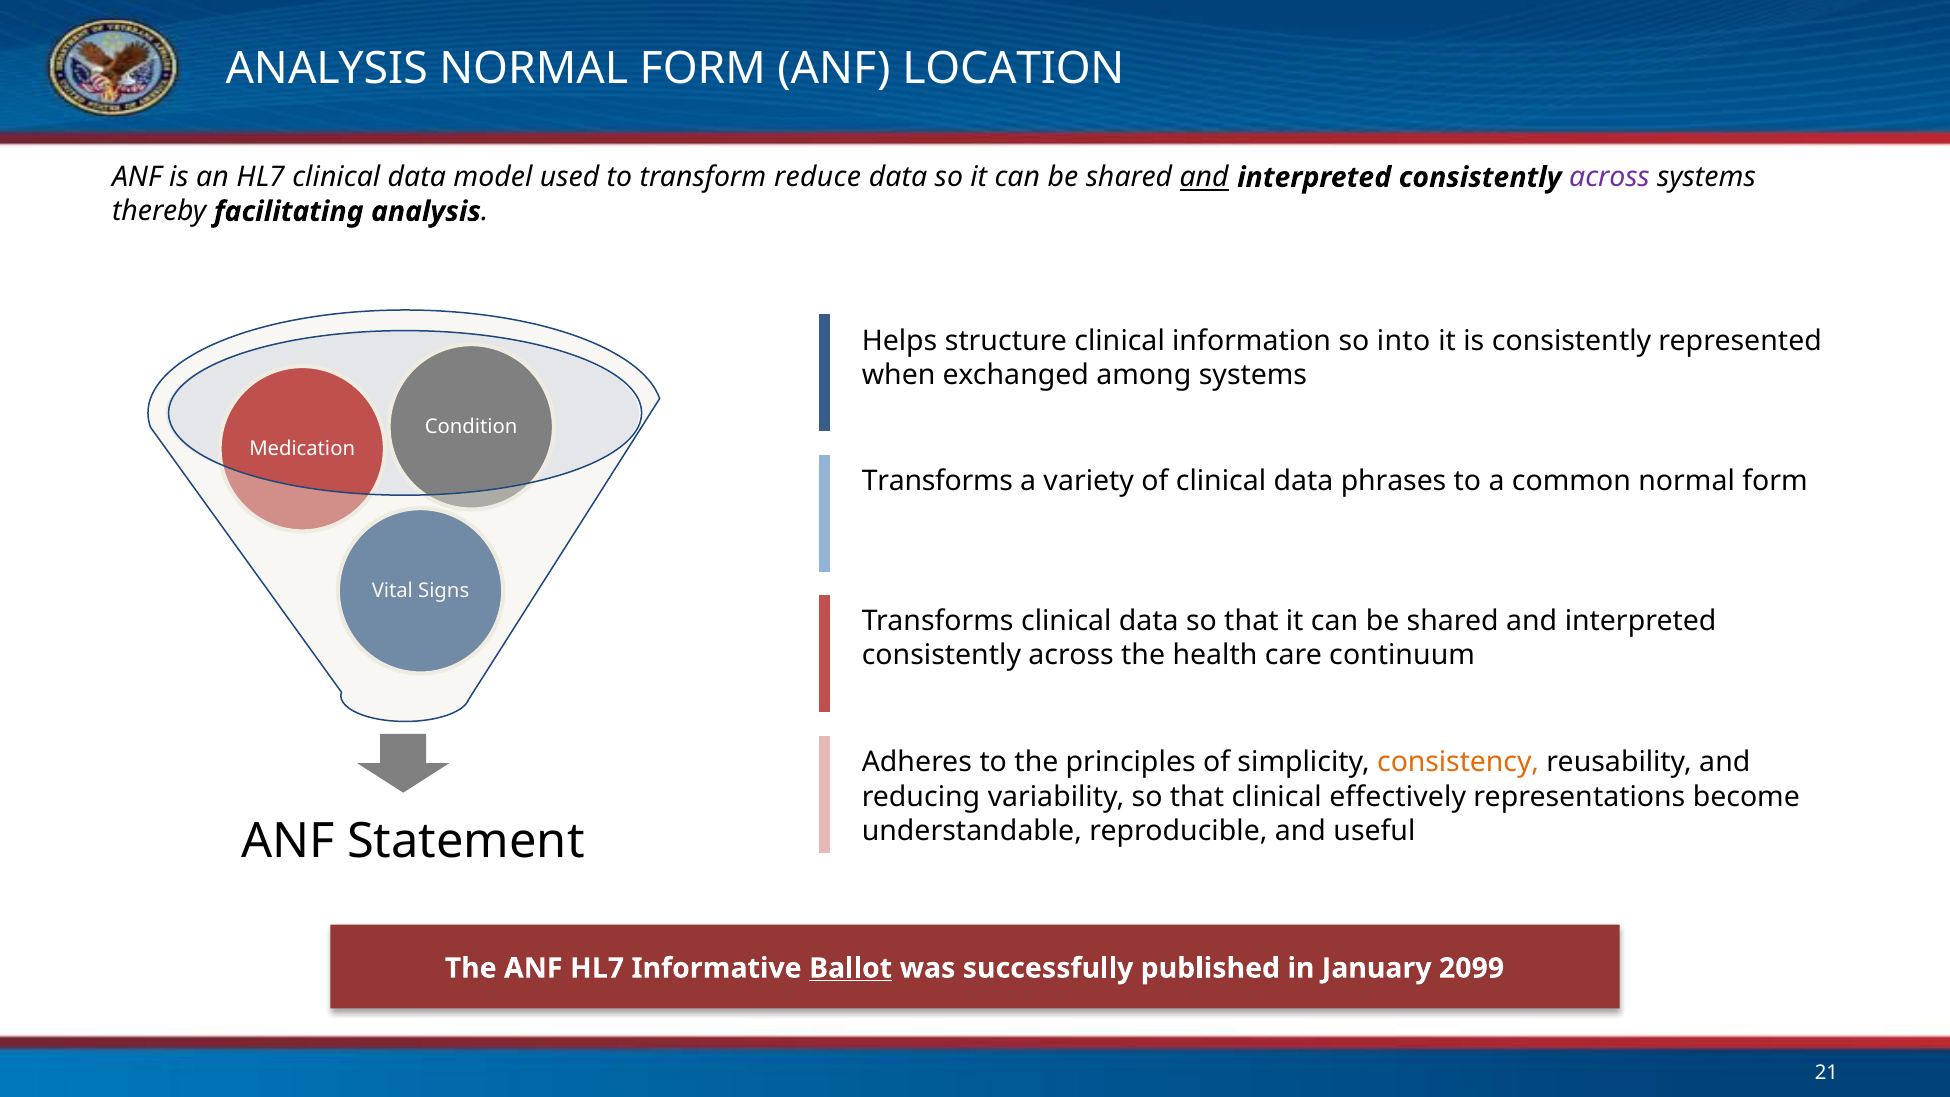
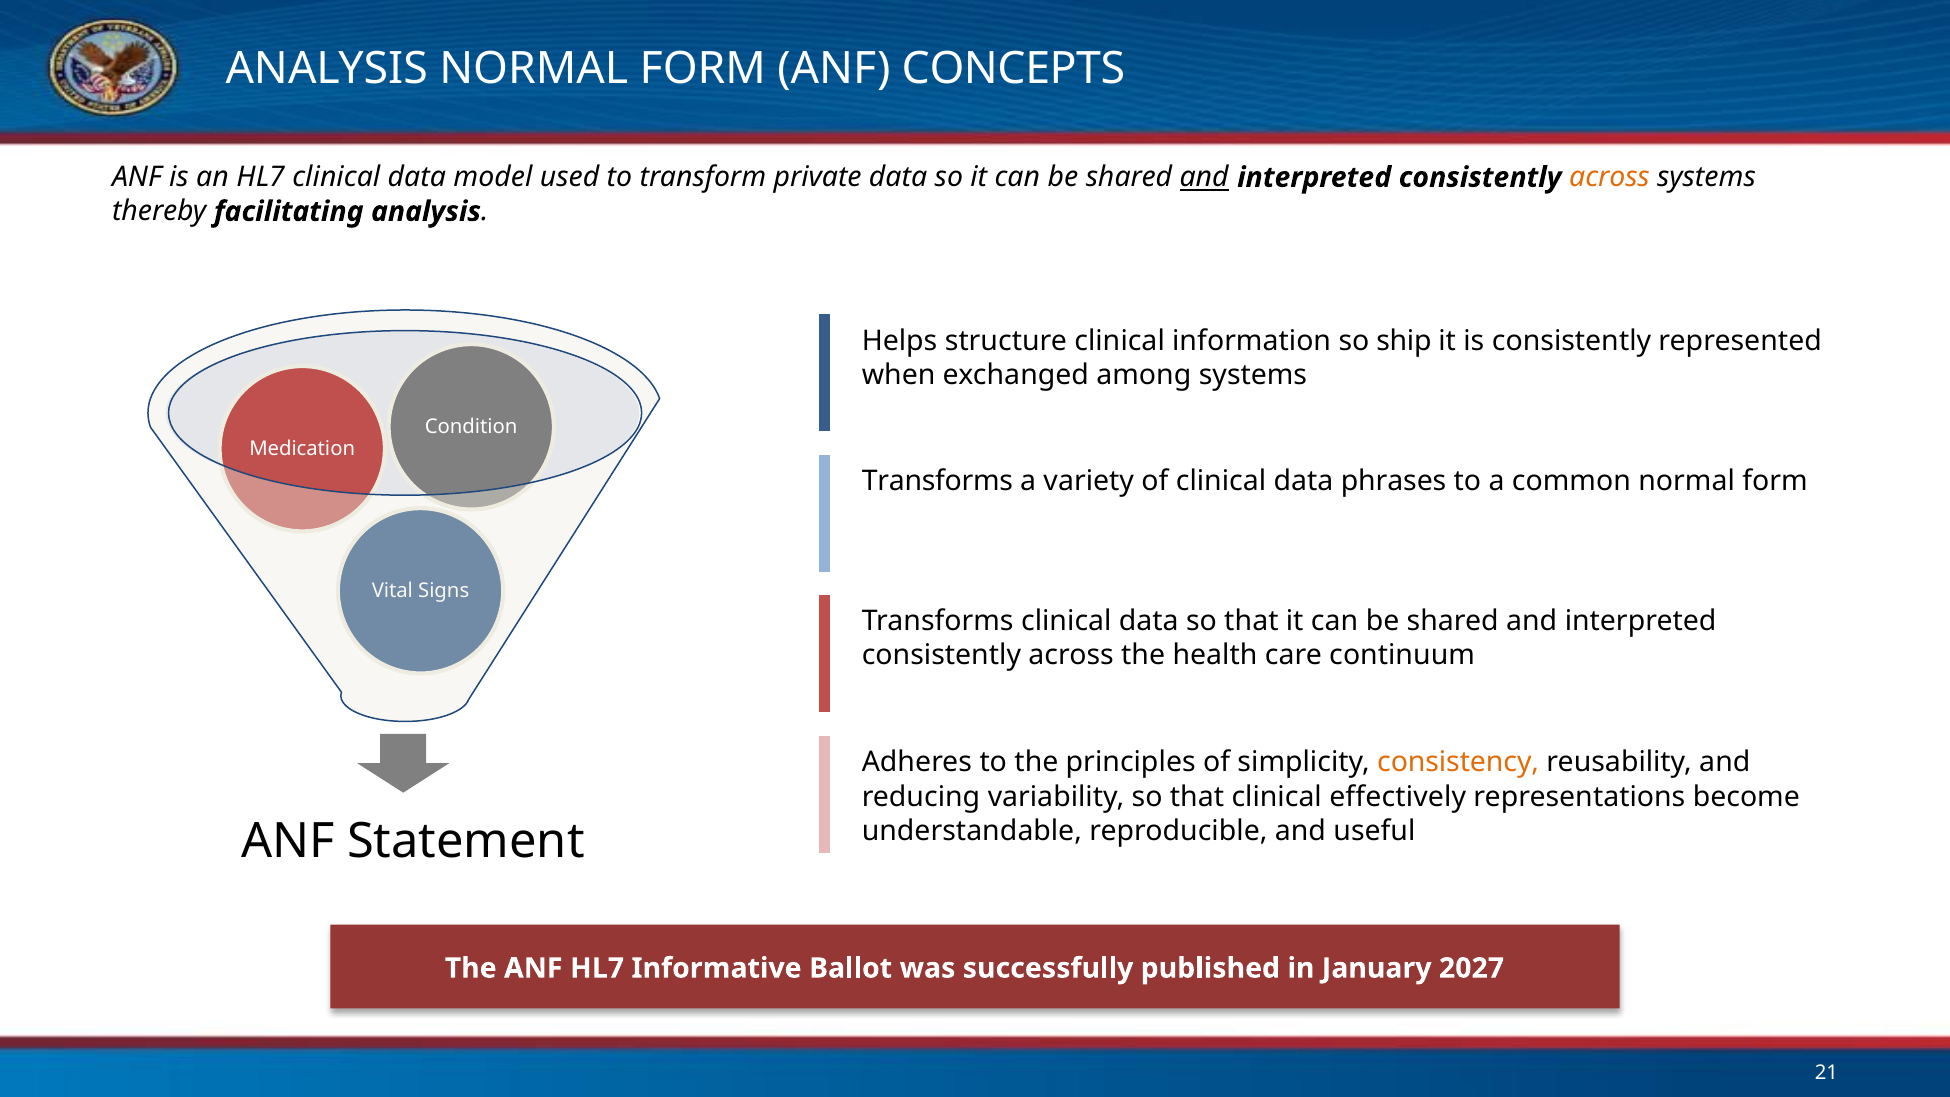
LOCATION: LOCATION -> CONCEPTS (1013, 69)
reduce: reduce -> private (818, 177)
across colour: purple -> orange (1610, 177)
into: into -> ship (1404, 341)
Ballot underline: present -> none (851, 968)
2099: 2099 -> 2027 (1472, 968)
